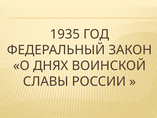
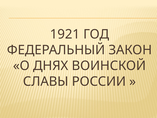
1935: 1935 -> 1921 (65, 34)
